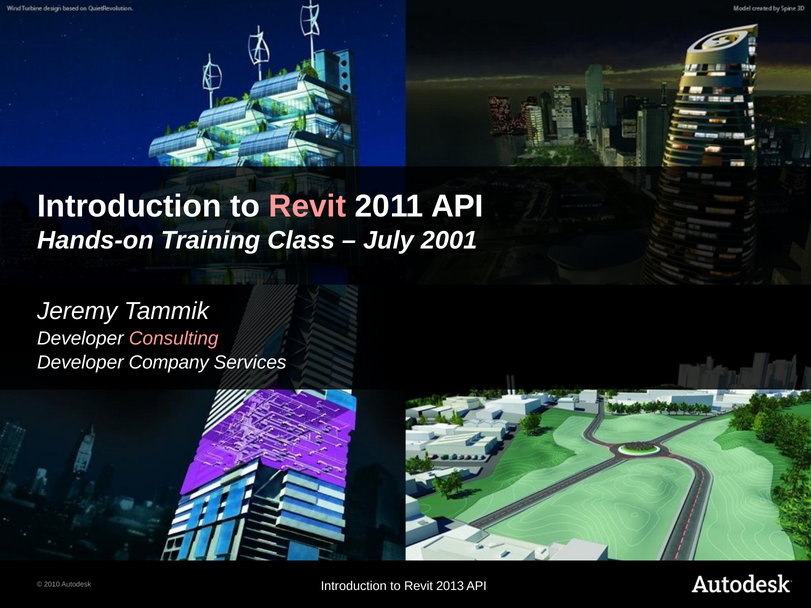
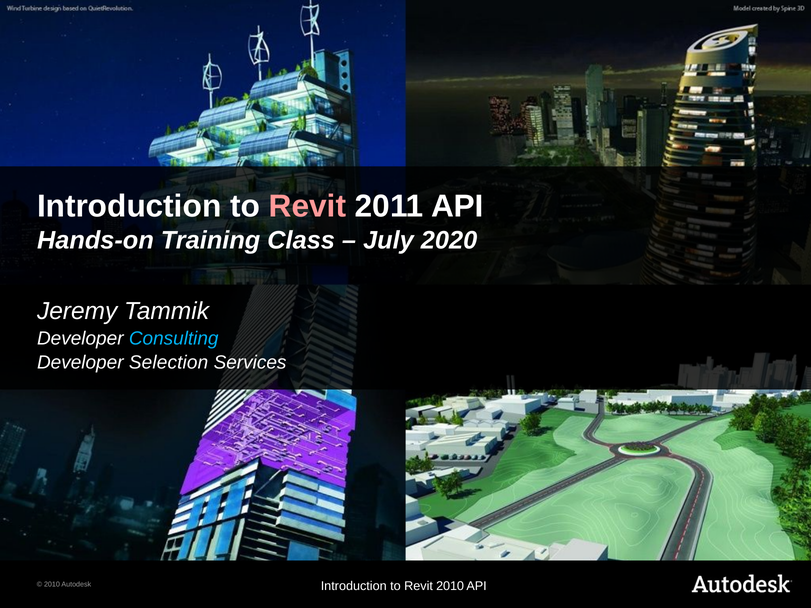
2001: 2001 -> 2020 (449, 240)
Consulting colour: pink -> light blue (174, 338)
Company: Company -> Selection (169, 363)
Revit 2013: 2013 -> 2010 (450, 586)
